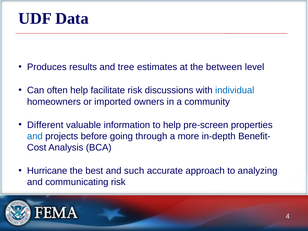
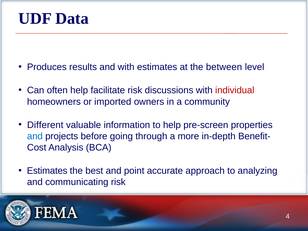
and tree: tree -> with (126, 67)
individual colour: blue -> red (235, 90)
Hurricane: Hurricane -> Estimates (47, 171)
such: such -> point (134, 171)
